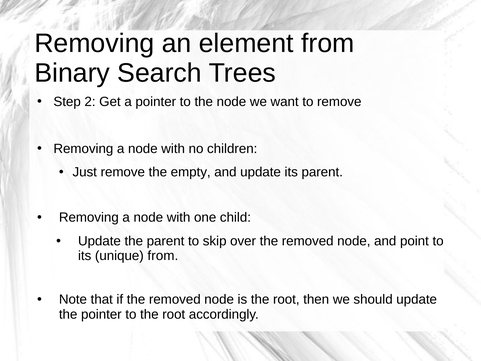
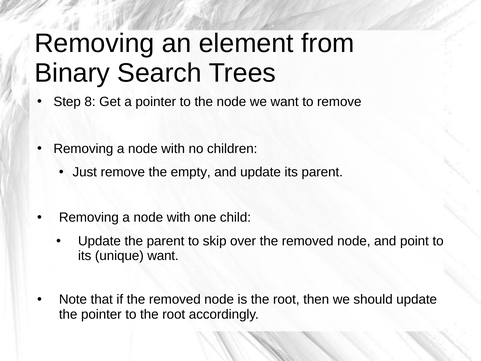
2: 2 -> 8 (90, 102)
unique from: from -> want (163, 256)
